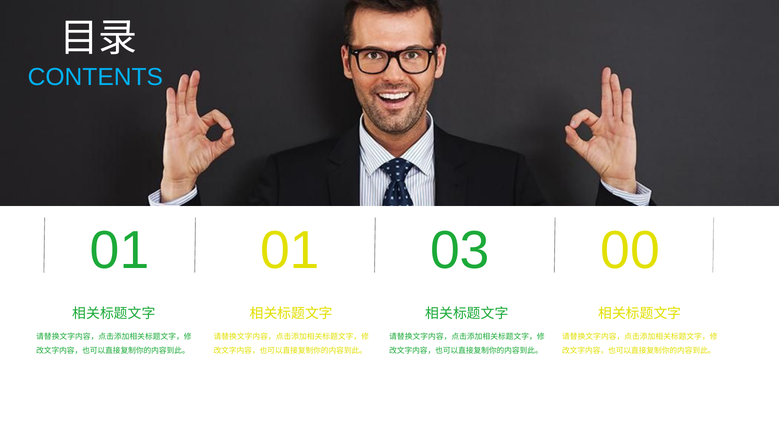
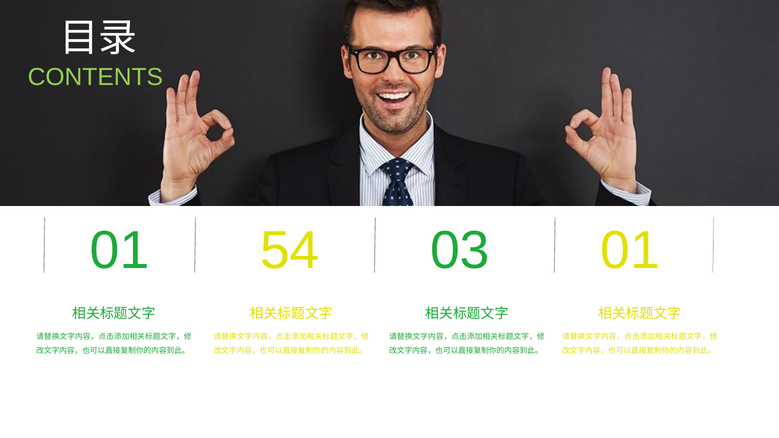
CONTENTS colour: light blue -> light green (95, 77)
01 01: 01 -> 54 (290, 251)
03 00: 00 -> 01 (630, 251)
